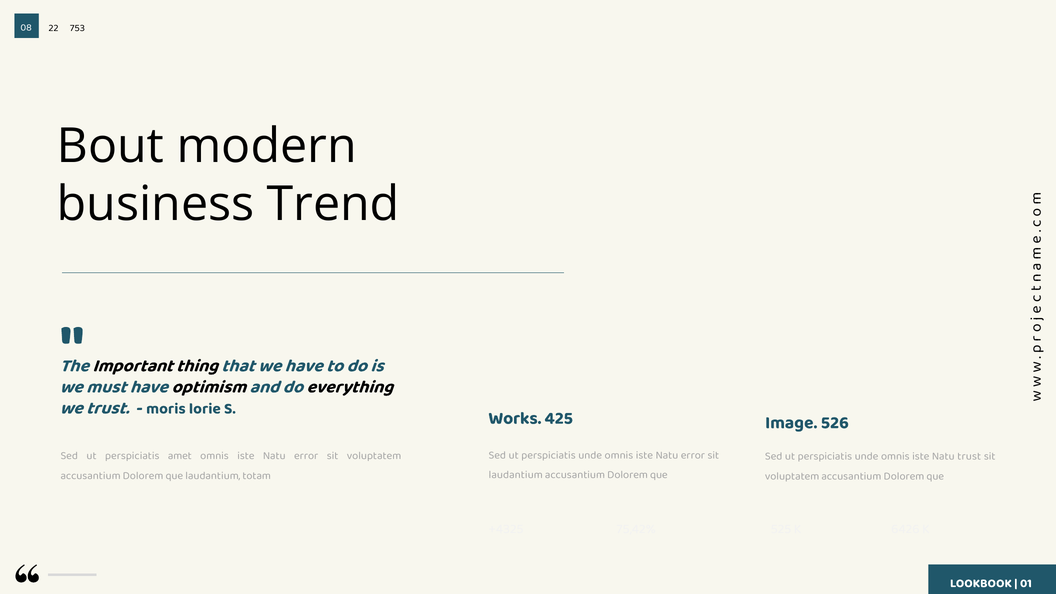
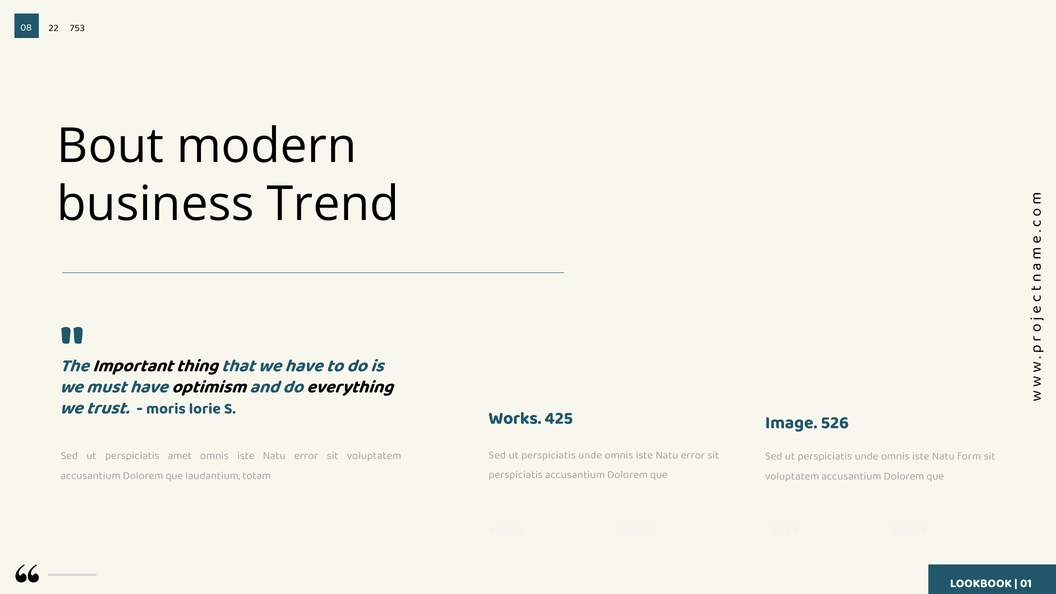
Natu trust: trust -> form (969, 456)
laudantium: laudantium -> perspiciatis (516, 475)
